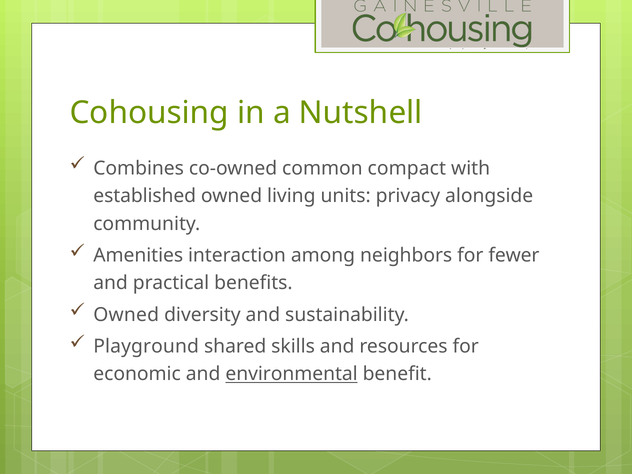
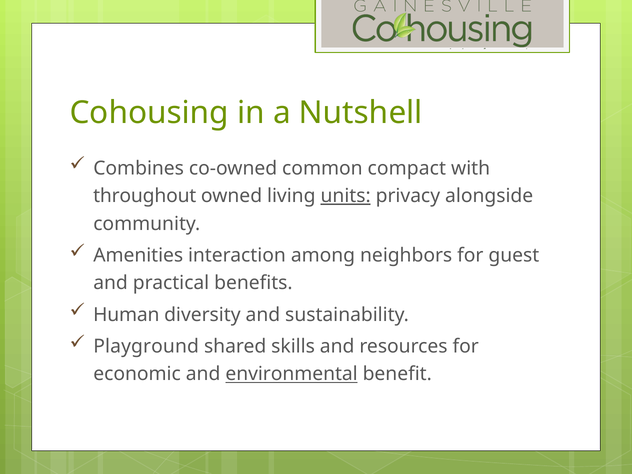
established: established -> throughout (145, 196)
units underline: none -> present (346, 196)
fewer: fewer -> guest (514, 255)
Owned: Owned -> Human (126, 315)
